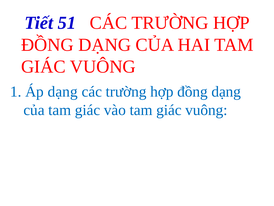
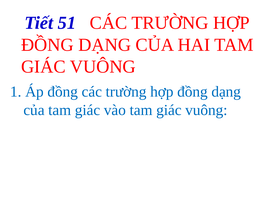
Áp dạng: dạng -> đồng (63, 91)
